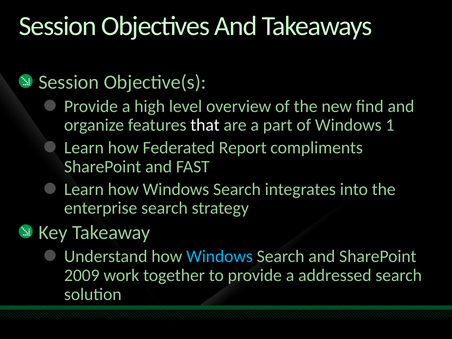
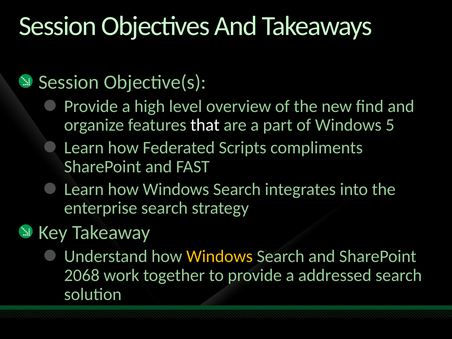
1: 1 -> 5 (390, 125)
Report: Report -> Scripts (243, 148)
Windows colour: light blue -> yellow (220, 256)
2009: 2009 -> 2068 (82, 275)
